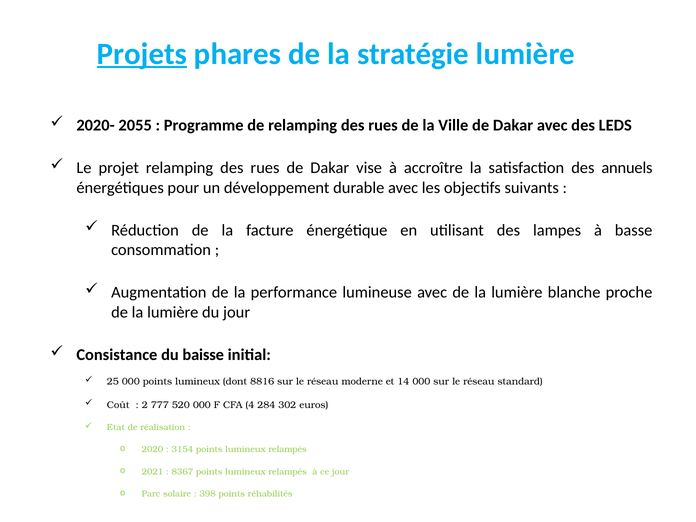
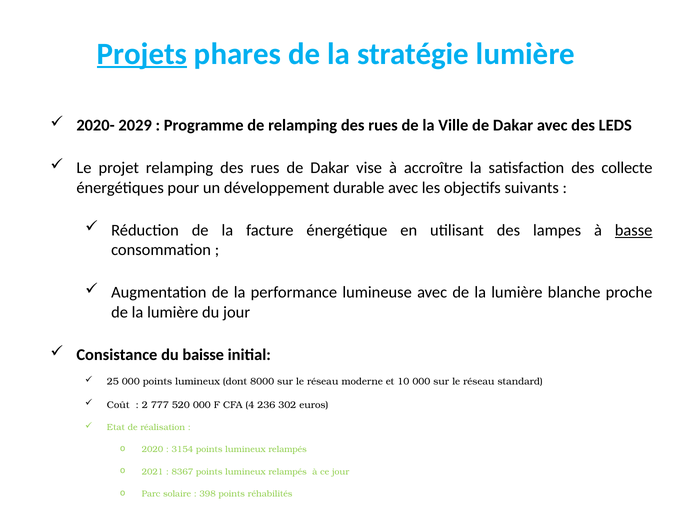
2055: 2055 -> 2029 (135, 125)
annuels: annuels -> collecte (627, 168)
basse underline: none -> present (634, 230)
8816: 8816 -> 8000 (262, 382)
14: 14 -> 10 (403, 382)
284: 284 -> 236 (266, 405)
